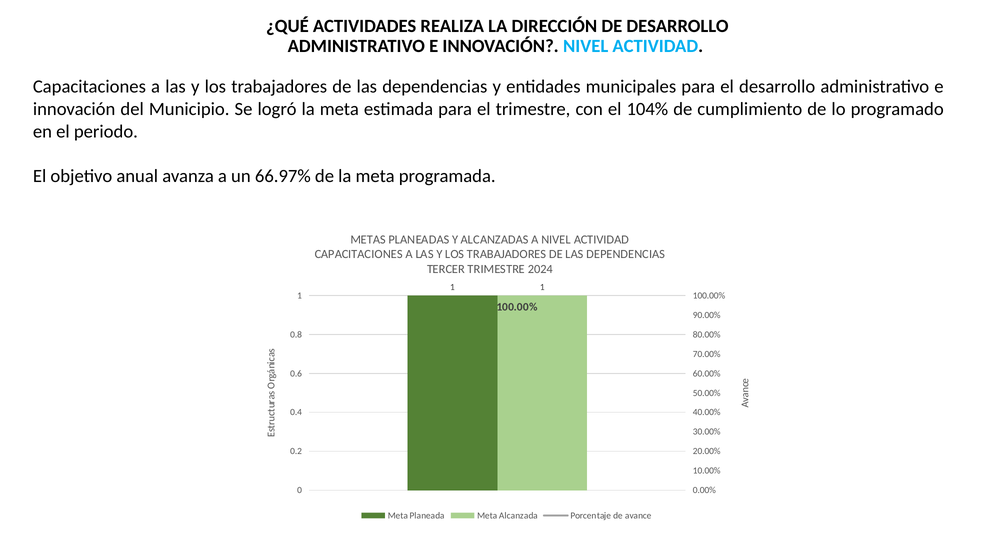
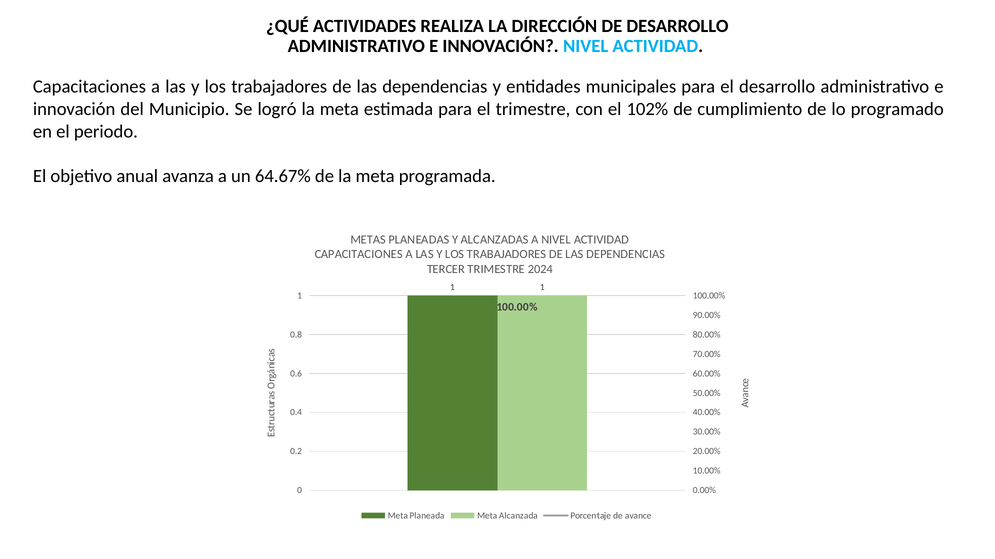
104%: 104% -> 102% (647, 109)
66.97%: 66.97% -> 64.67% (283, 176)
